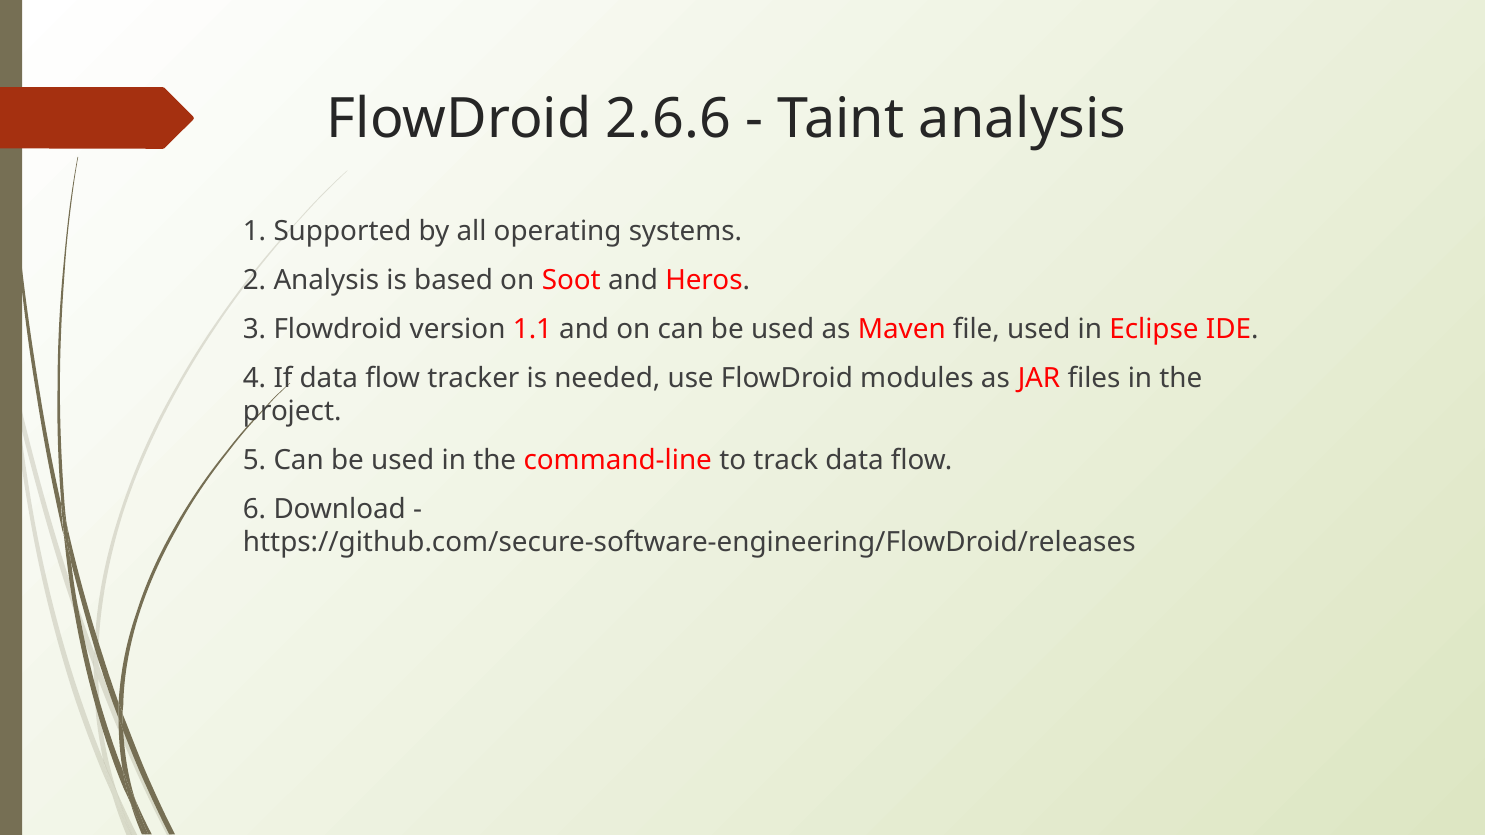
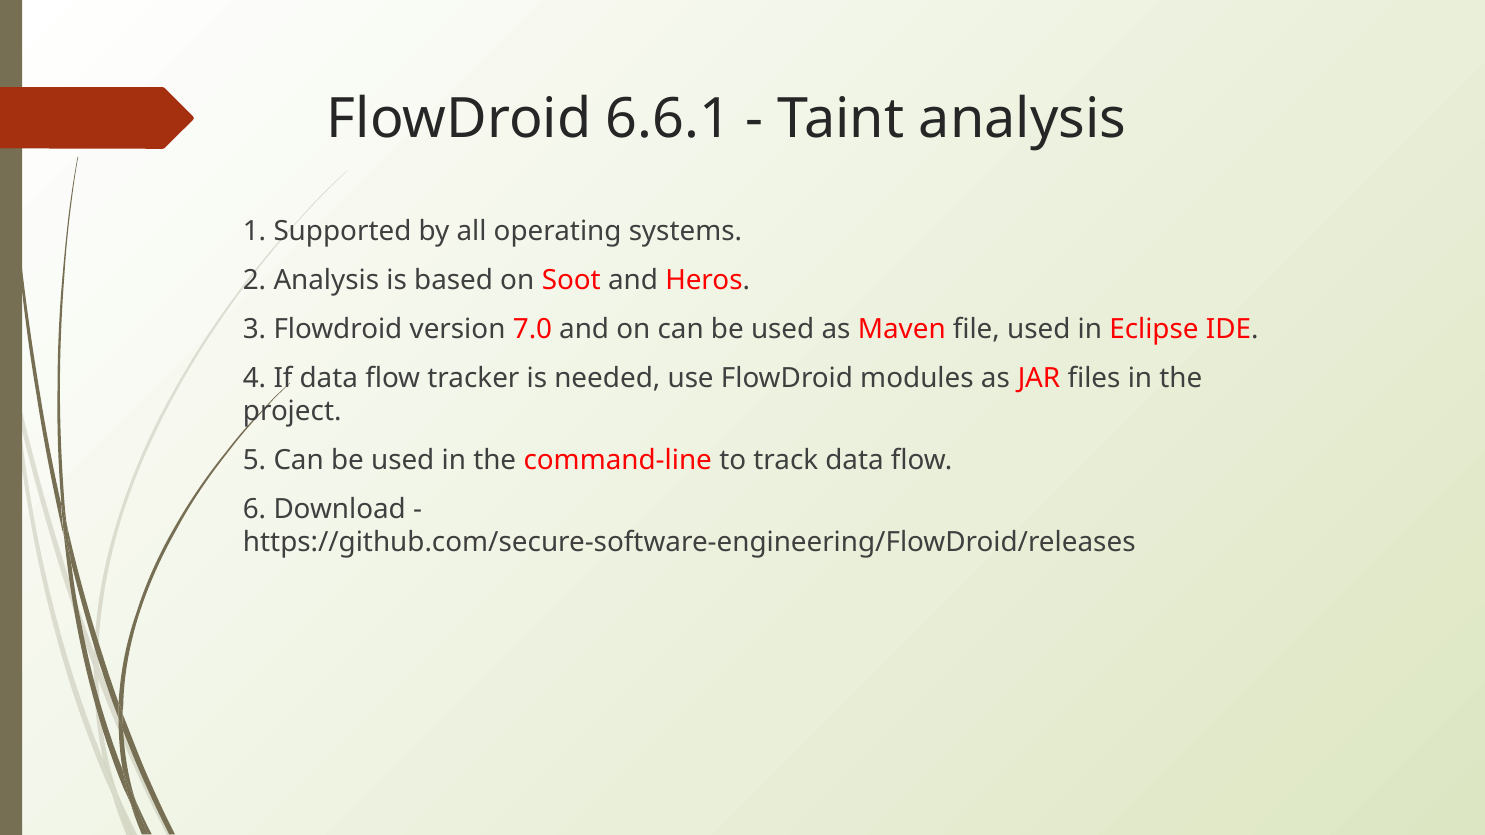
2.6.6: 2.6.6 -> 6.6.1 (668, 119)
1.1: 1.1 -> 7.0 (532, 329)
